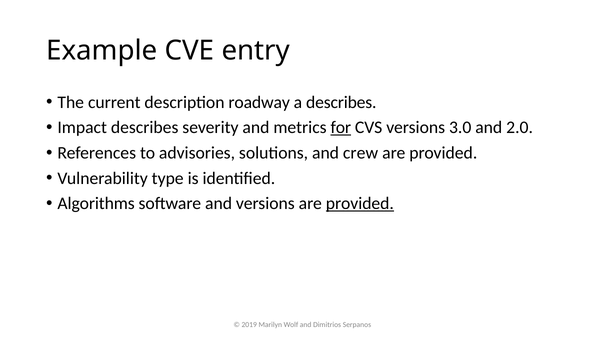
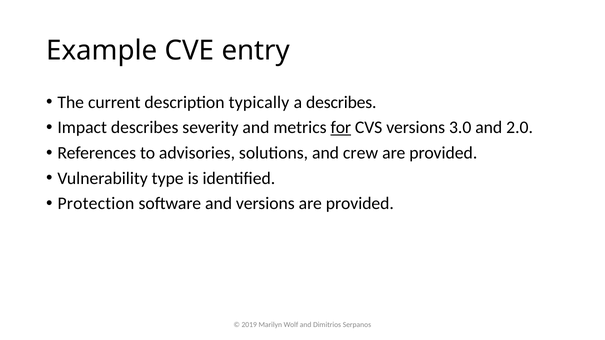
roadway: roadway -> typically (259, 102)
Algorithms: Algorithms -> Protection (96, 204)
provided underline: present -> none (360, 204)
